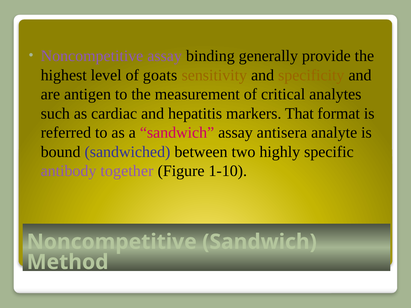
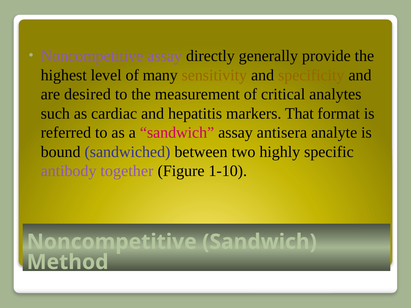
binding: binding -> directly (210, 56)
goats: goats -> many (160, 75)
antigen: antigen -> desired (87, 94)
